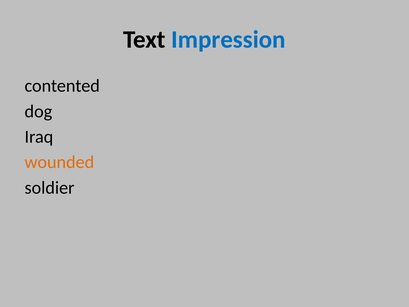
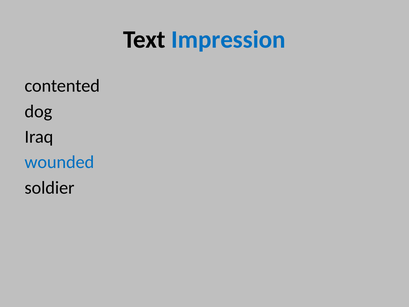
wounded colour: orange -> blue (59, 162)
